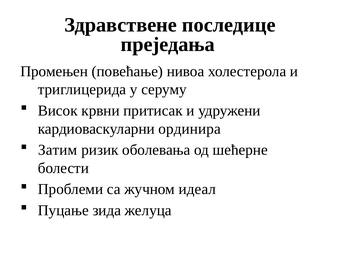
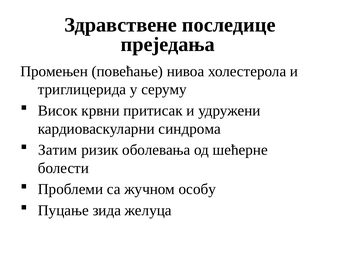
ординира: ординира -> синдрома (190, 129)
идеал: идеал -> особу (197, 189)
